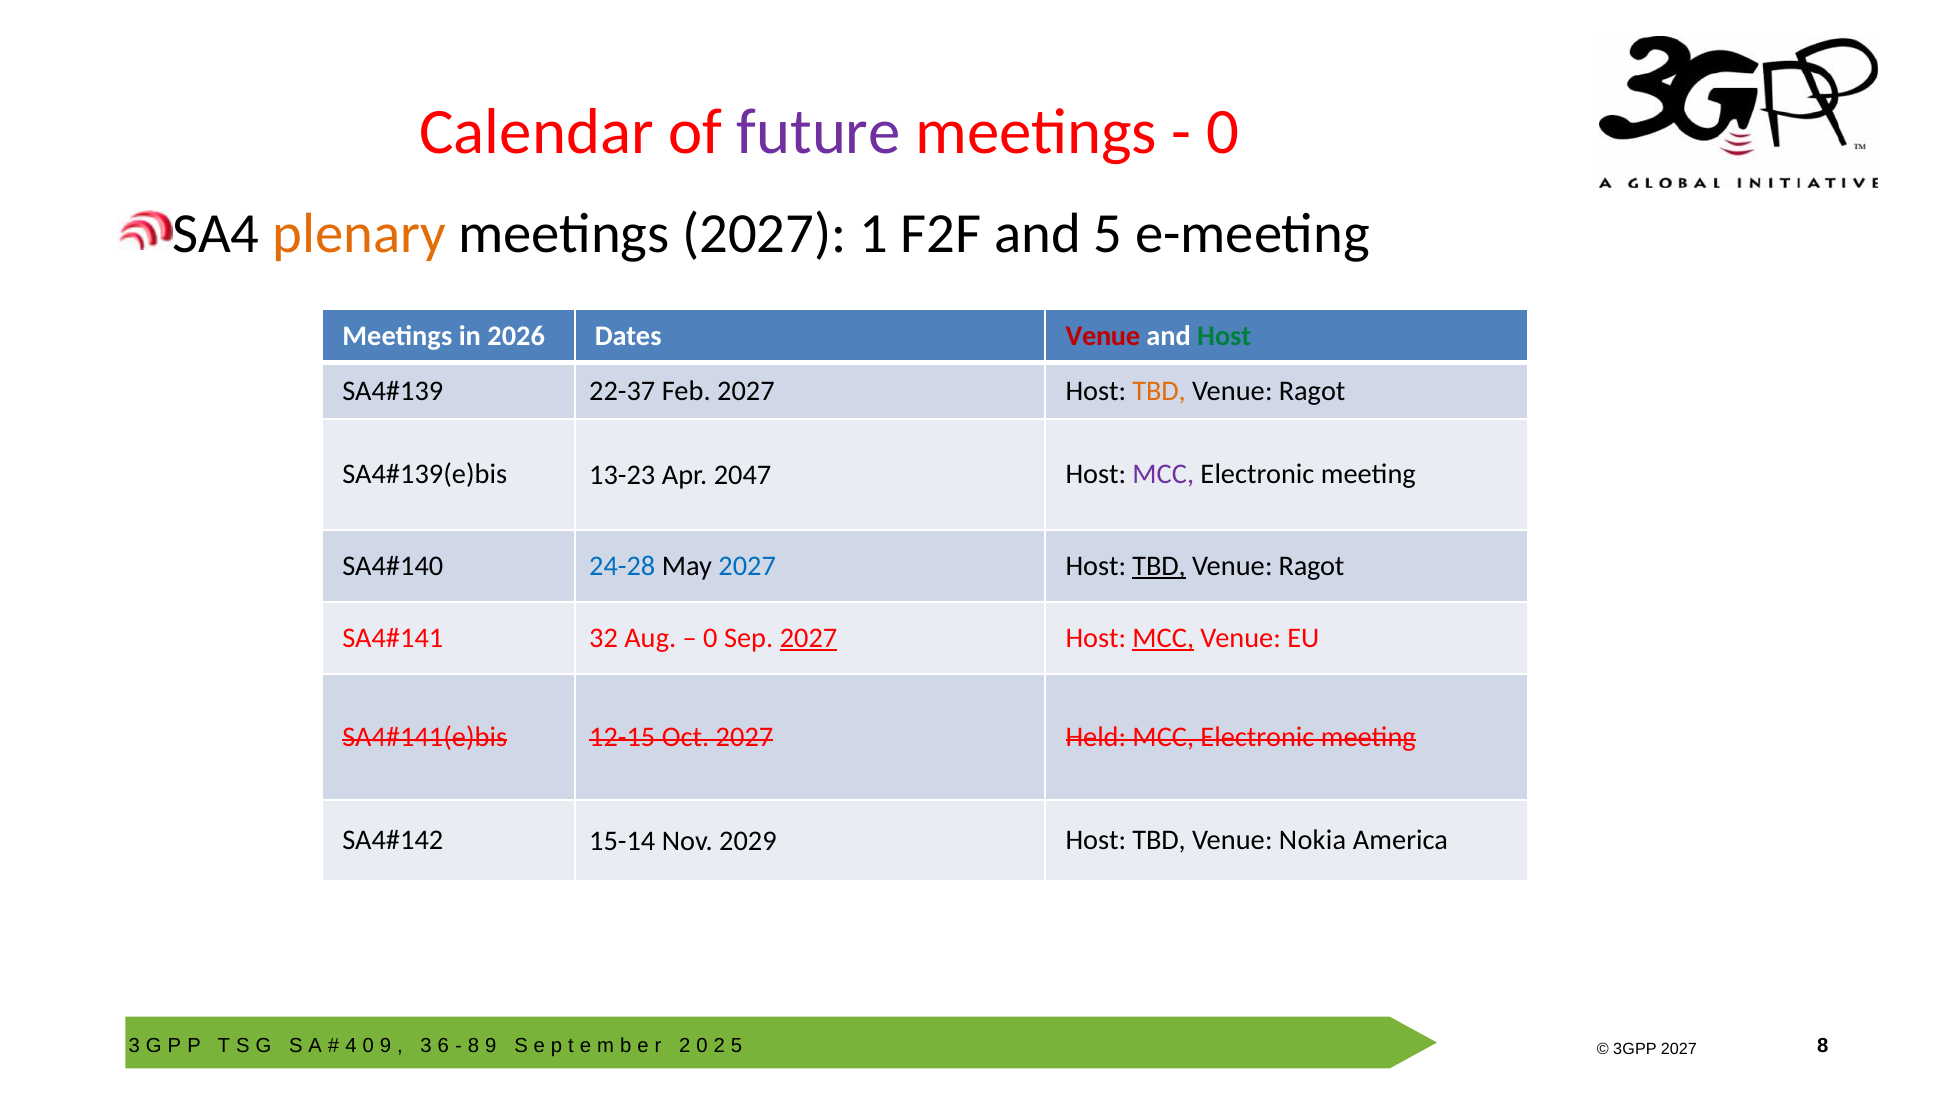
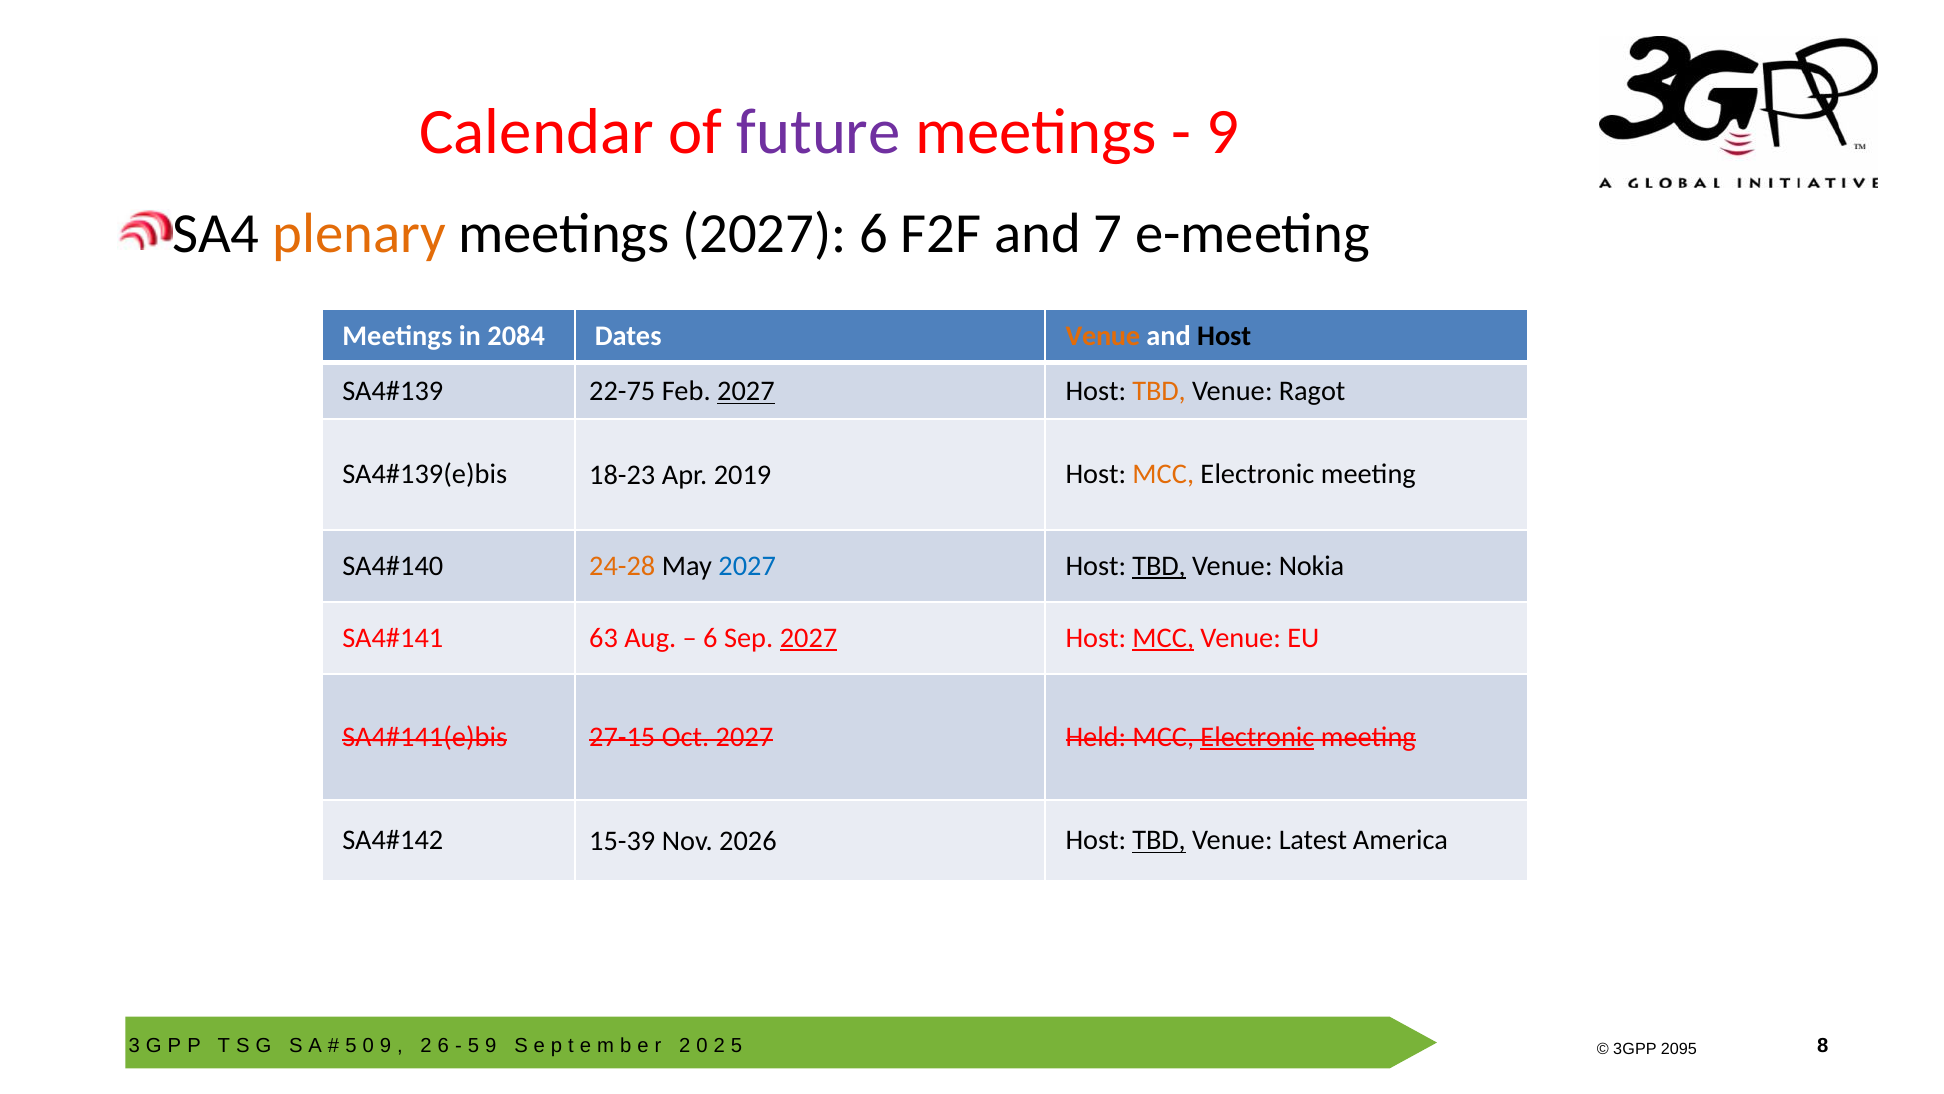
0: 0 -> 9 (1223, 132)
2027 1: 1 -> 6 (874, 234)
and 5: 5 -> 7 (1108, 234)
2026: 2026 -> 2084 (516, 336)
Venue colour: red -> orange (1103, 336)
Host colour: green -> black (1224, 336)
22-37: 22-37 -> 22-75 (622, 391)
2027 underline: none -> present (746, 391)
13-23: 13-23 -> 18-23 (622, 475)
2047: 2047 -> 2019 (743, 475)
MCC colour: purple -> orange (1163, 474)
24-28 colour: blue -> orange (622, 566)
Ragot: Ragot -> Nokia (1311, 566)
32: 32 -> 63 (604, 638)
0: 0 -> 6 (710, 638)
12-15: 12-15 -> 27-15 (622, 737)
Electronic underline: none -> present (1257, 736)
15-14: 15-14 -> 15-39 (622, 840)
2029: 2029 -> 2026 (748, 840)
TBD underline: none -> present (1159, 840)
Nokia: Nokia -> Latest (1313, 840)
4: 4 -> 5 (351, 1046)
3: 3 -> 2 (426, 1046)
8: 8 -> 5 (473, 1046)
2027: 2027 -> 2095 (1679, 1048)
